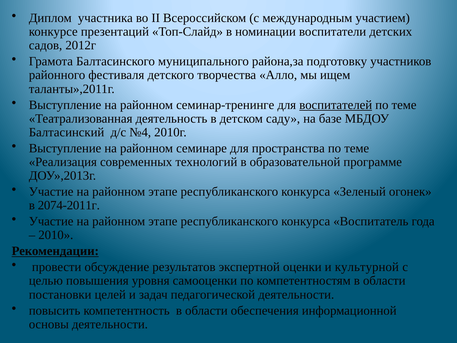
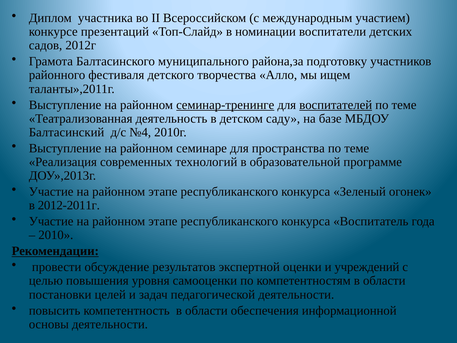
семинар-тренинге underline: none -> present (225, 105)
2074-2011г: 2074-2011г -> 2012-2011г (69, 205)
культурной: культурной -> учреждений (367, 267)
